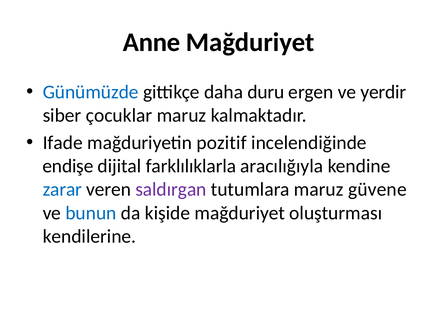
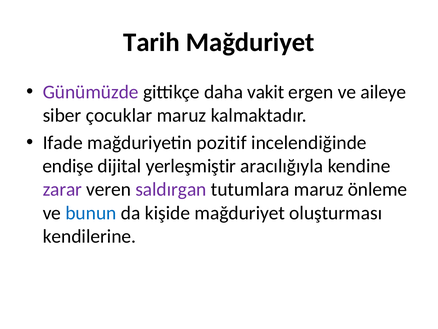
Anne: Anne -> Tarih (152, 42)
Günümüzde colour: blue -> purple (91, 92)
duru: duru -> vakit (266, 92)
yerdir: yerdir -> aileye (383, 92)
farklılıklarla: farklılıklarla -> yerleşmiştir (191, 166)
zarar colour: blue -> purple (62, 189)
güvene: güvene -> önleme (378, 189)
